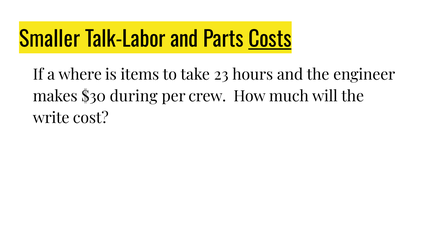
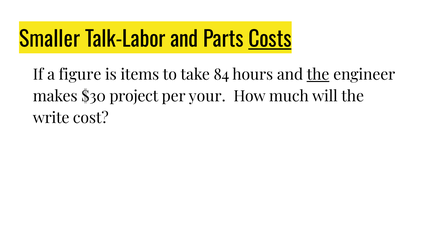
where: where -> figure (80, 75)
23: 23 -> 84 (221, 75)
the underline: none -> present (318, 75)
during: during -> project (134, 96)
crew: crew -> your (207, 96)
